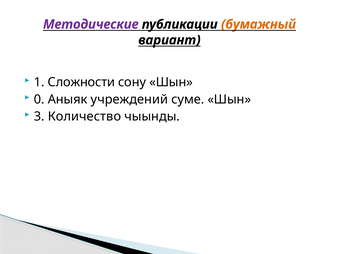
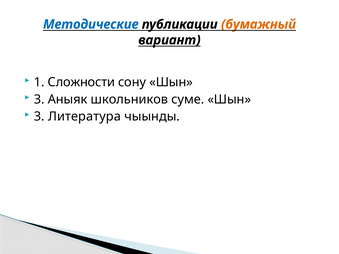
Методические colour: purple -> blue (91, 24)
0: 0 -> 3 (39, 99)
учреждений: учреждений -> школьников (129, 99)
Количество: Количество -> Литература (84, 117)
